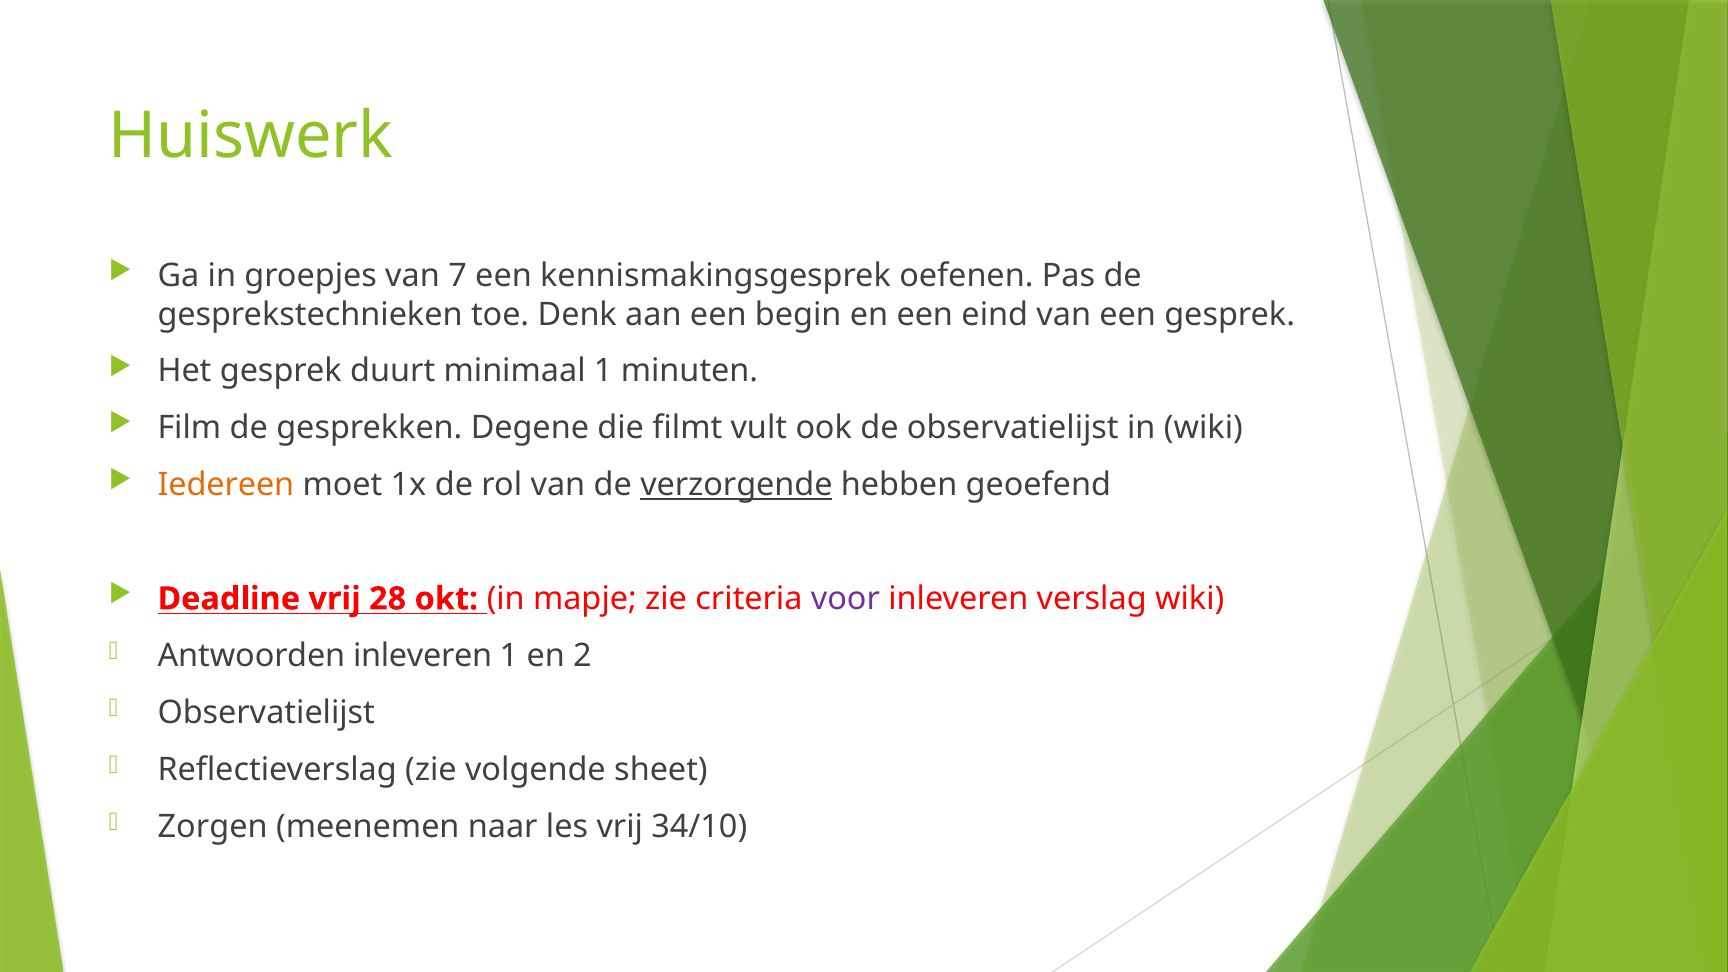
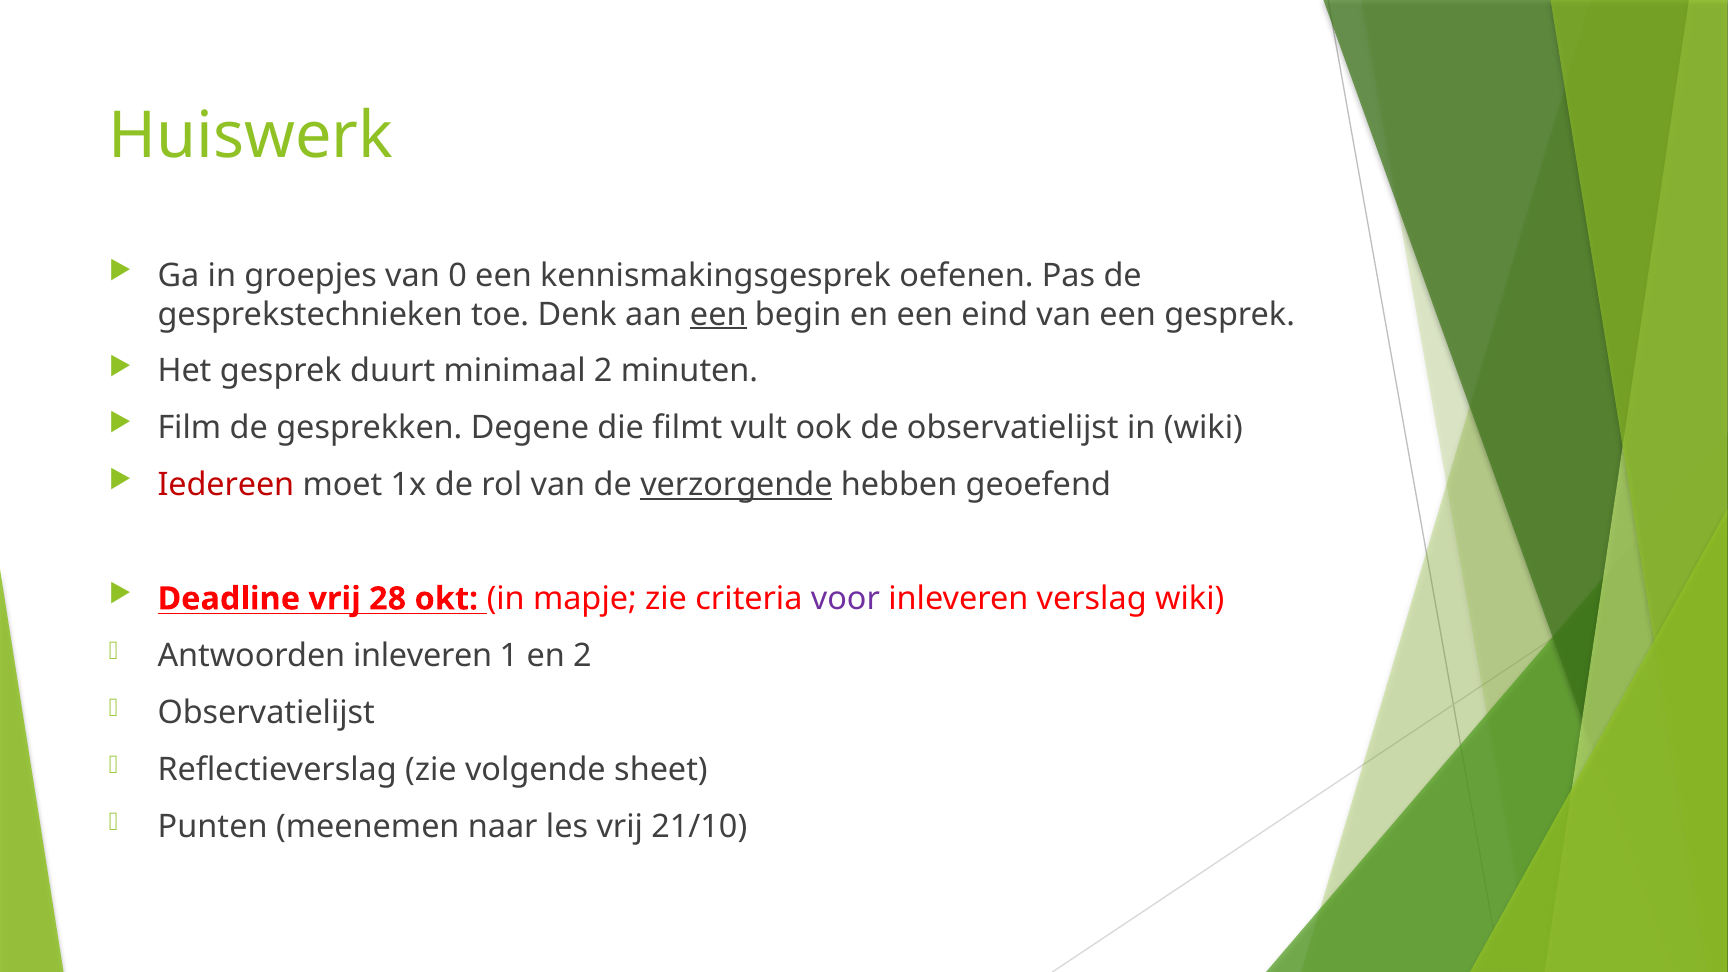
7: 7 -> 0 (458, 275)
een underline: none -> present (718, 314)
minimaal 1: 1 -> 2 (603, 371)
Iedereen colour: orange -> red (226, 485)
Zorgen: Zorgen -> Punten (213, 826)
34/10: 34/10 -> 21/10 (699, 826)
